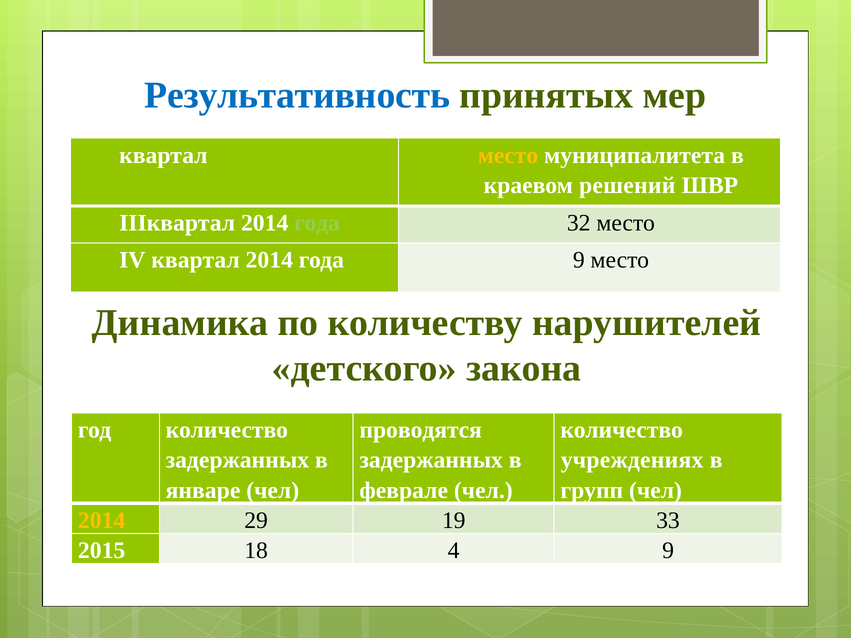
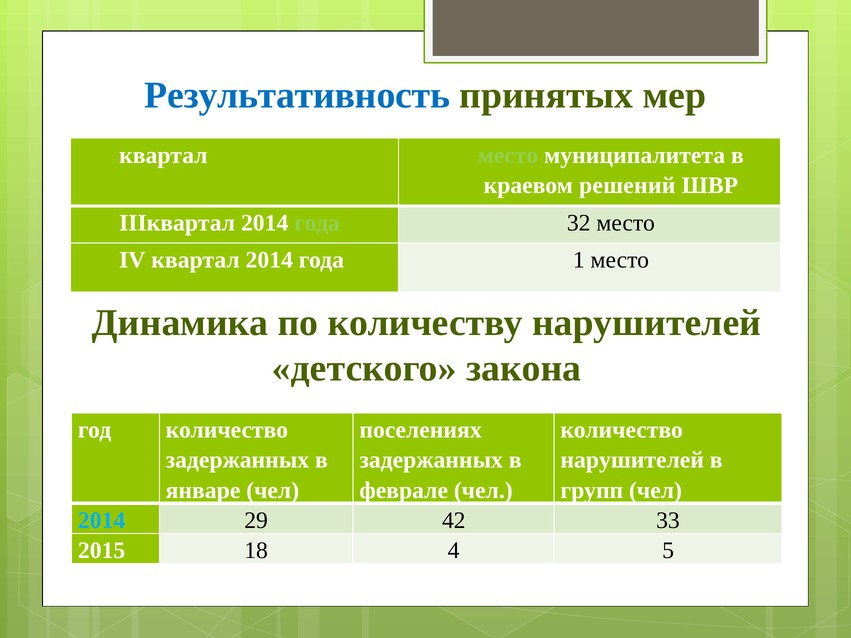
место colour: yellow -> light green (508, 155)
года 9: 9 -> 1 (579, 260)
проводятся: проводятся -> поселениях (421, 430)
учреждениях: учреждениях -> нарушителей (632, 460)
2014 colour: yellow -> light blue (102, 521)
19: 19 -> 42 (454, 521)
4 9: 9 -> 5 (668, 551)
